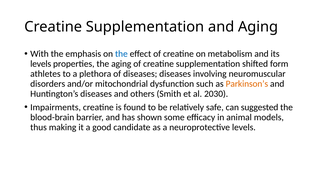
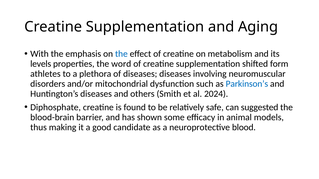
the aging: aging -> word (121, 64)
Parkinson’s colour: orange -> blue (247, 84)
2030: 2030 -> 2024 (216, 94)
Impairments: Impairments -> Diphosphate (56, 108)
neuroprotective levels: levels -> blood (244, 128)
